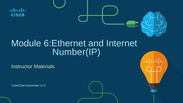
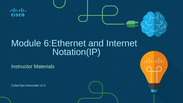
Number(IP: Number(IP -> Notation(IP (76, 52)
